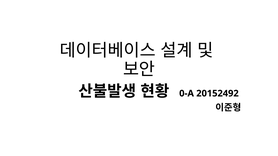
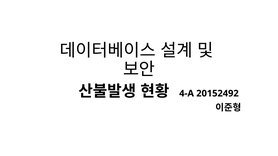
0-A: 0-A -> 4-A (187, 94)
